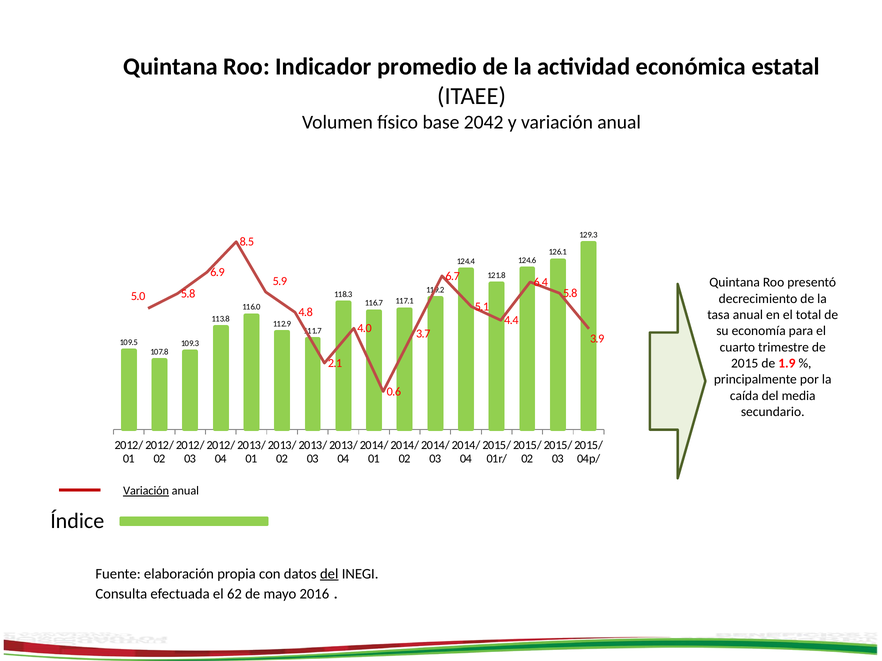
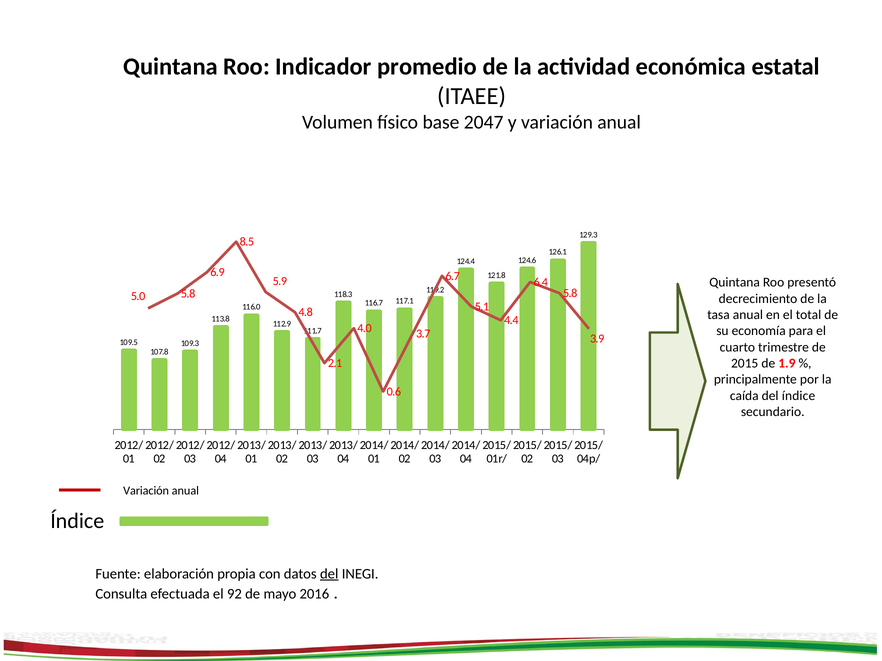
2042: 2042 -> 2047 (484, 122)
del media: media -> índice (799, 396)
Variación underline: present -> none (146, 491)
62: 62 -> 92 (234, 594)
